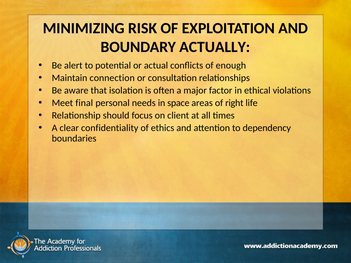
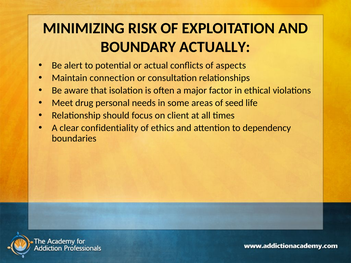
enough: enough -> aspects (231, 65)
final: final -> drug (84, 103)
space: space -> some (178, 103)
right: right -> seed (234, 103)
